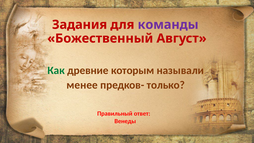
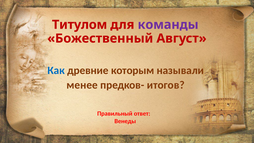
Задания: Задания -> Титулом (80, 25)
Как colour: green -> blue (56, 70)
только: только -> итогов (166, 85)
